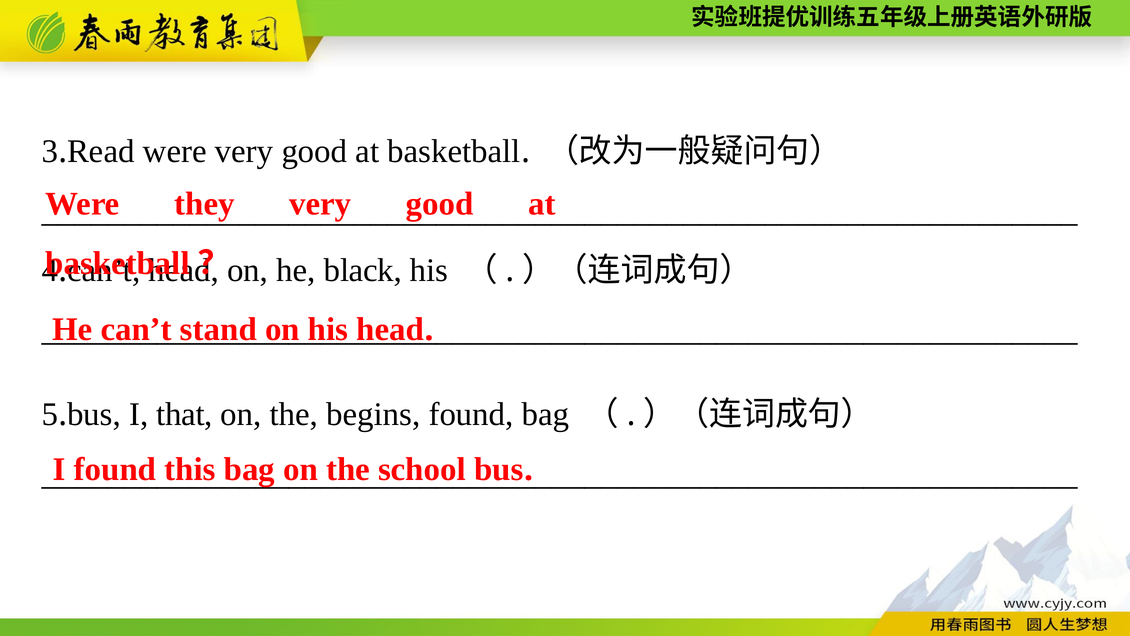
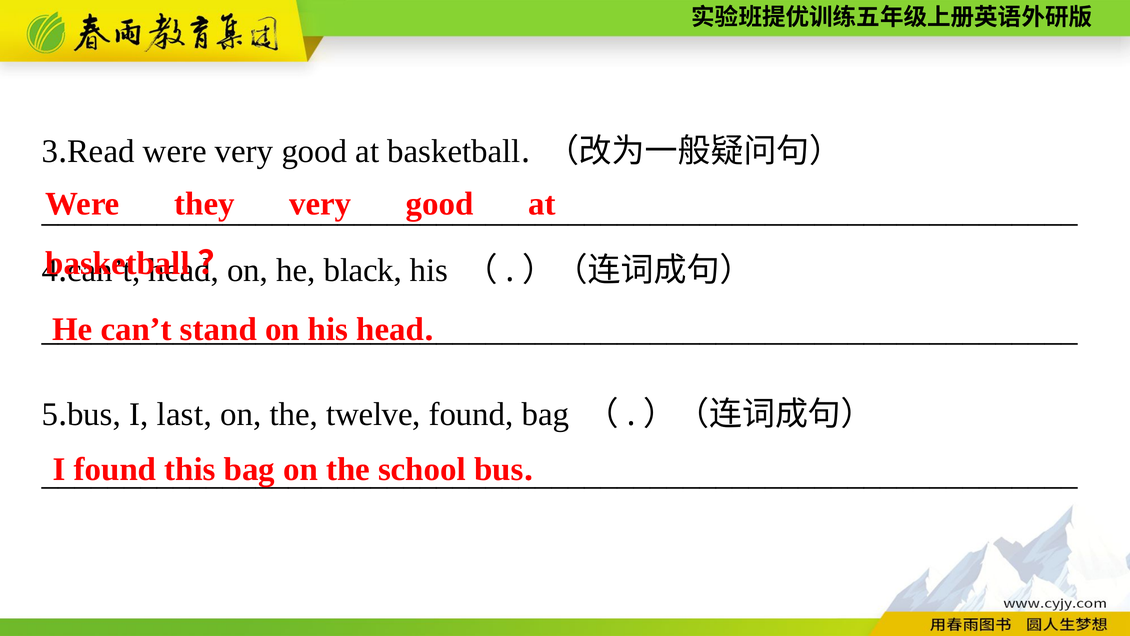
that: that -> last (184, 414)
begins: begins -> twelve (374, 414)
